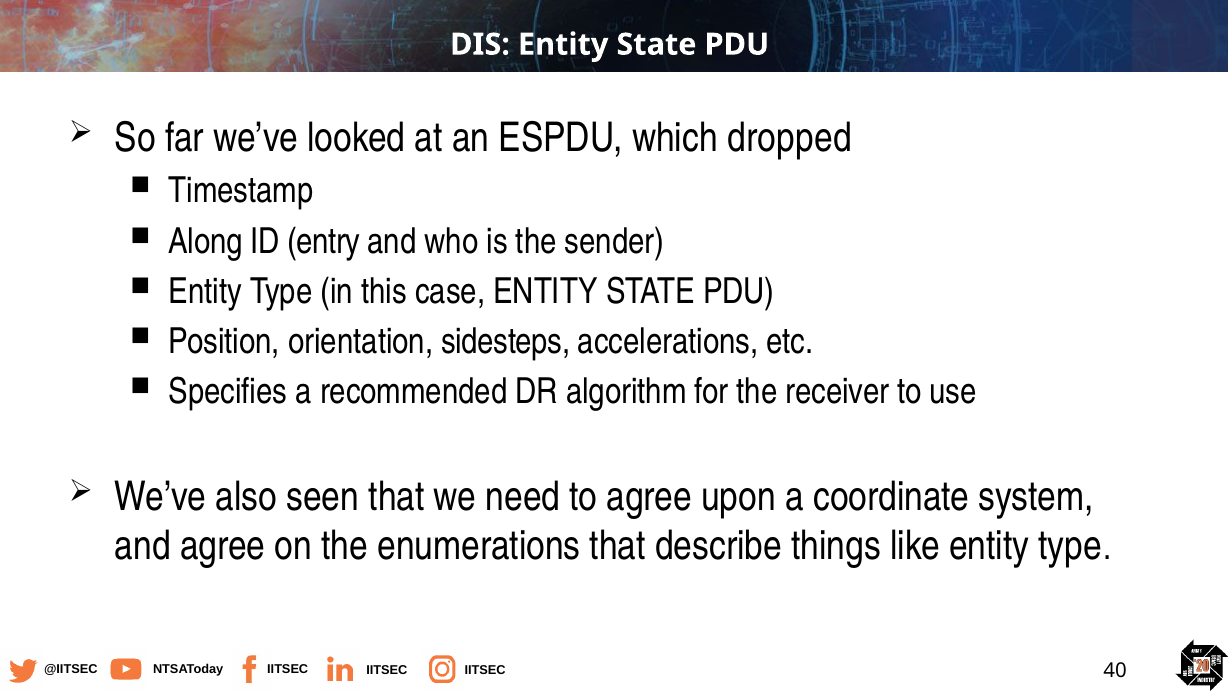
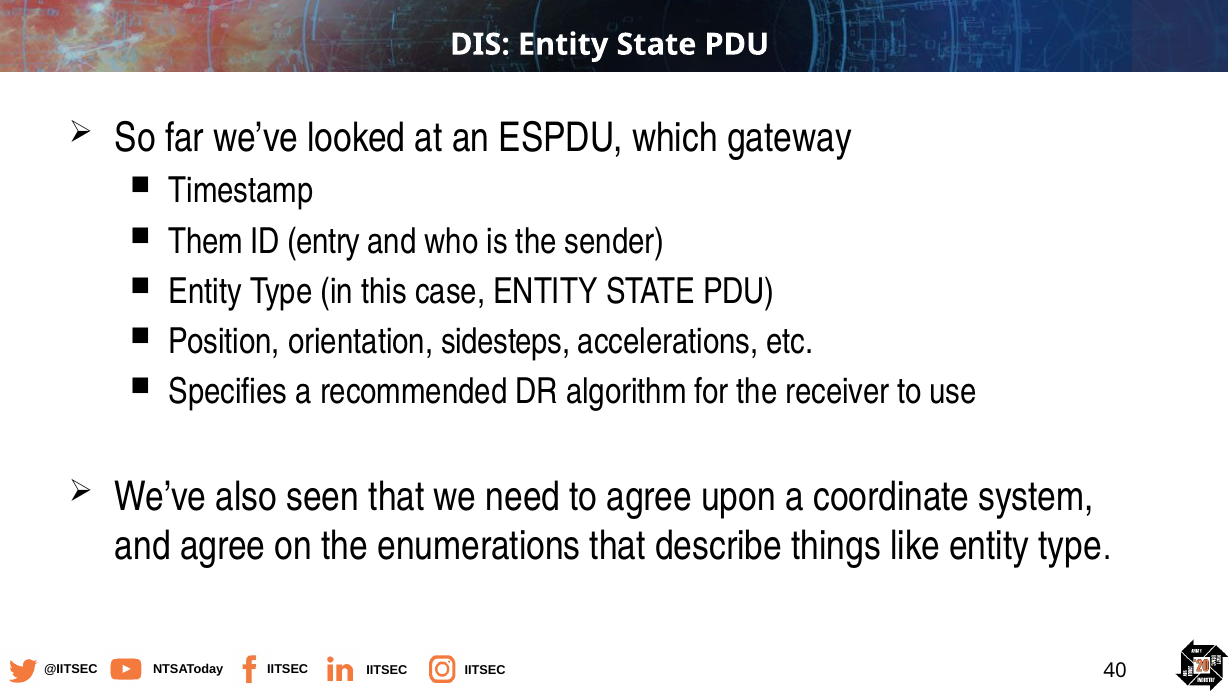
dropped: dropped -> gateway (790, 138)
Along: Along -> Them (206, 241)
